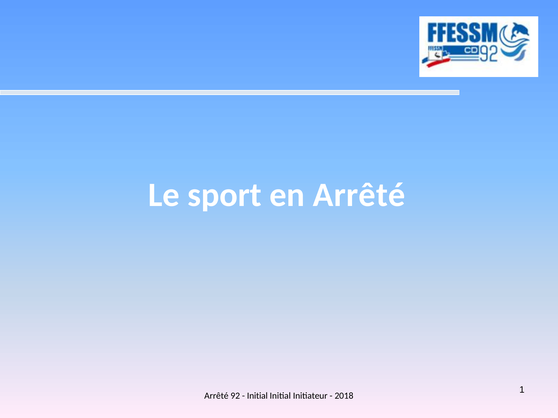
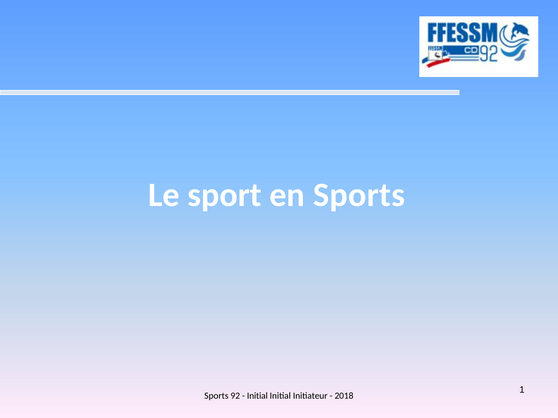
en Arrêté: Arrêté -> Sports (359, 195)
Arrêté: Arrêté -> Sports (216, 396)
